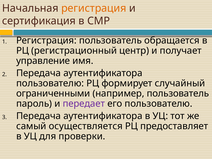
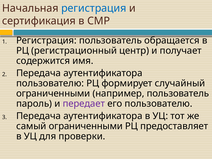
регистрация colour: orange -> blue (94, 8)
управление: управление -> содержится (43, 61)
самый осуществляется: осуществляется -> ограниченными (86, 126)
